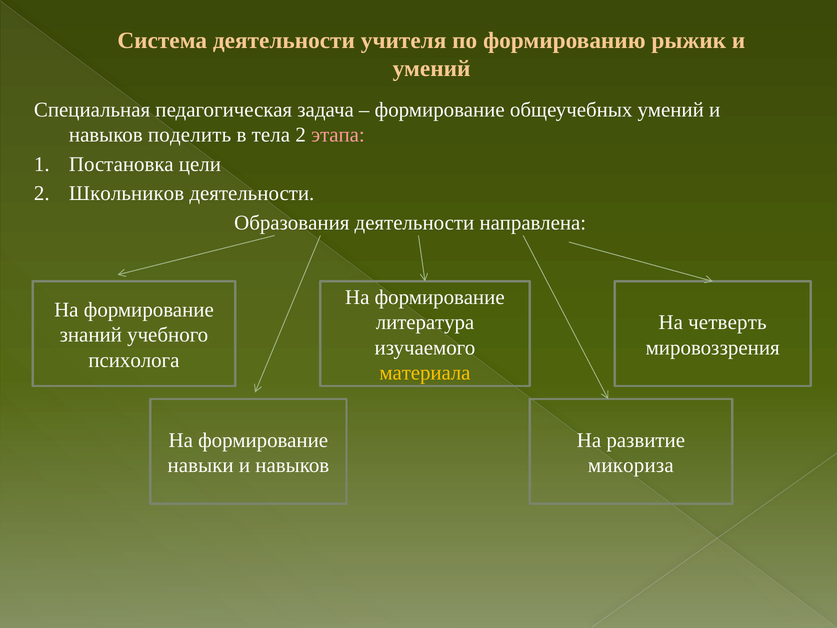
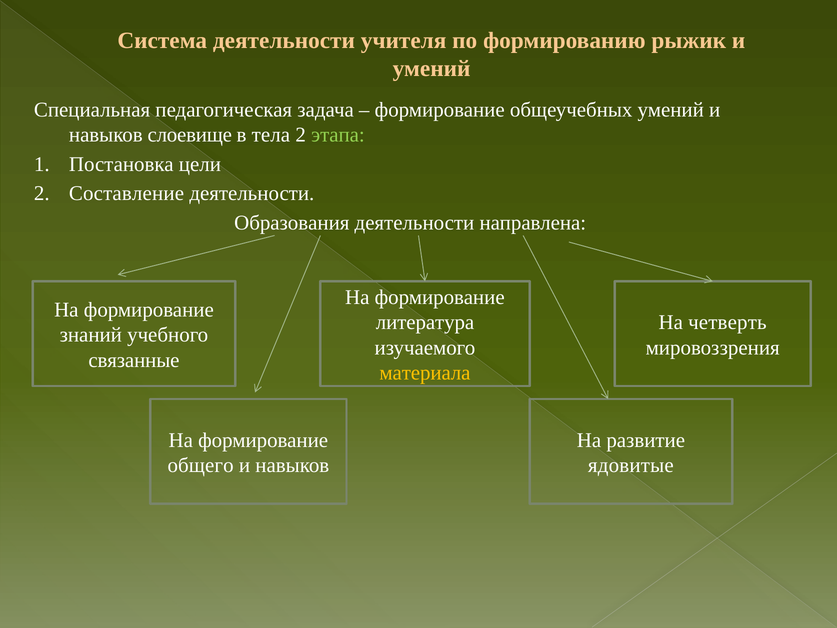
поделить: поделить -> слоевище (190, 135)
этапа colour: pink -> light green (338, 135)
Школьников: Школьников -> Составление (127, 193)
психолога: психолога -> связанные (134, 360)
навыки: навыки -> общего (201, 465)
микориза: микориза -> ядовитые (631, 465)
